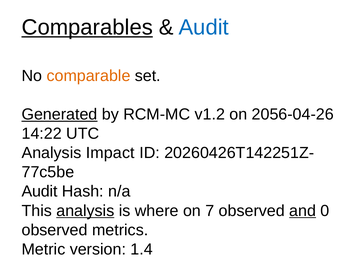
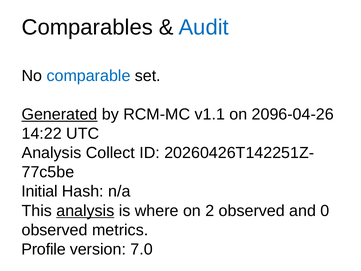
Comparables underline: present -> none (87, 27)
comparable colour: orange -> blue (88, 76)
v1.2: v1.2 -> v1.1 (210, 114)
2056-04-26: 2056-04-26 -> 2096-04-26 (293, 114)
Impact: Impact -> Collect (110, 153)
Audit: Audit -> Initial (40, 191)
7: 7 -> 2 (210, 211)
and underline: present -> none (303, 211)
Metric: Metric -> Profile (44, 249)
1.4: 1.4 -> 7.0 (142, 249)
